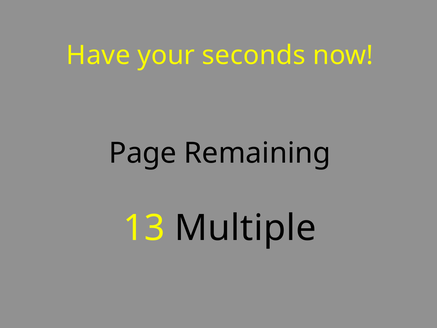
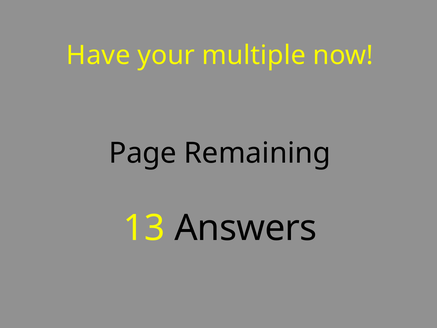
seconds: seconds -> multiple (254, 55)
Multiple: Multiple -> Answers (246, 228)
